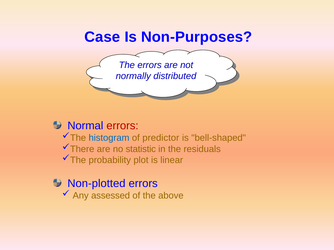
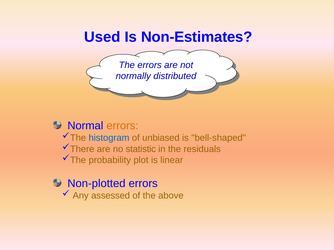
Case: Case -> Used (102, 37)
Non-Purposes: Non-Purposes -> Non-Estimates (197, 37)
errors colour: red -> orange (122, 126)
predictor: predictor -> unbiased (161, 138)
